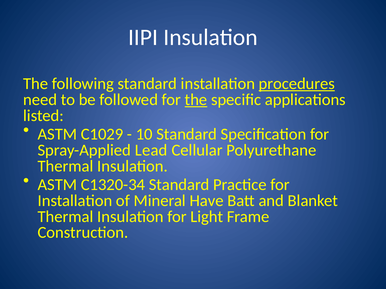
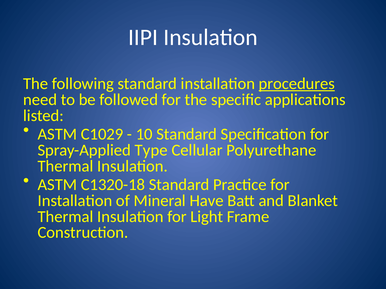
the underline: present -> none (196, 100)
Lead: Lead -> Type (151, 150)
C1320-34: C1320-34 -> C1320-18 (113, 185)
